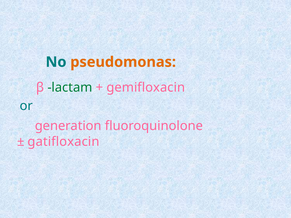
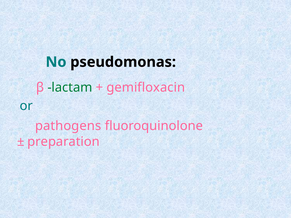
pseudomonas colour: orange -> black (123, 62)
generation: generation -> pathogens (68, 126)
gatifloxacin: gatifloxacin -> preparation (64, 142)
